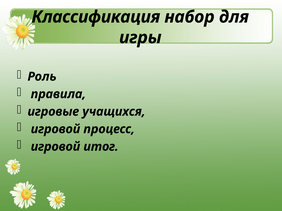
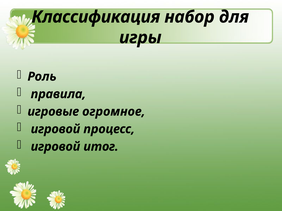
учащихся: учащихся -> огромное (114, 112)
